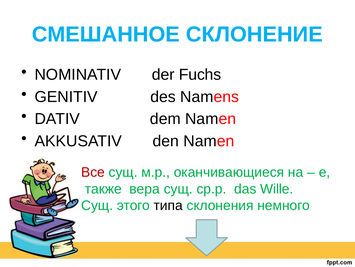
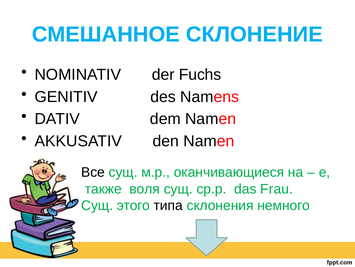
Все colour: red -> black (93, 172)
вера: вера -> воля (145, 188)
Wille: Wille -> Frau (277, 188)
